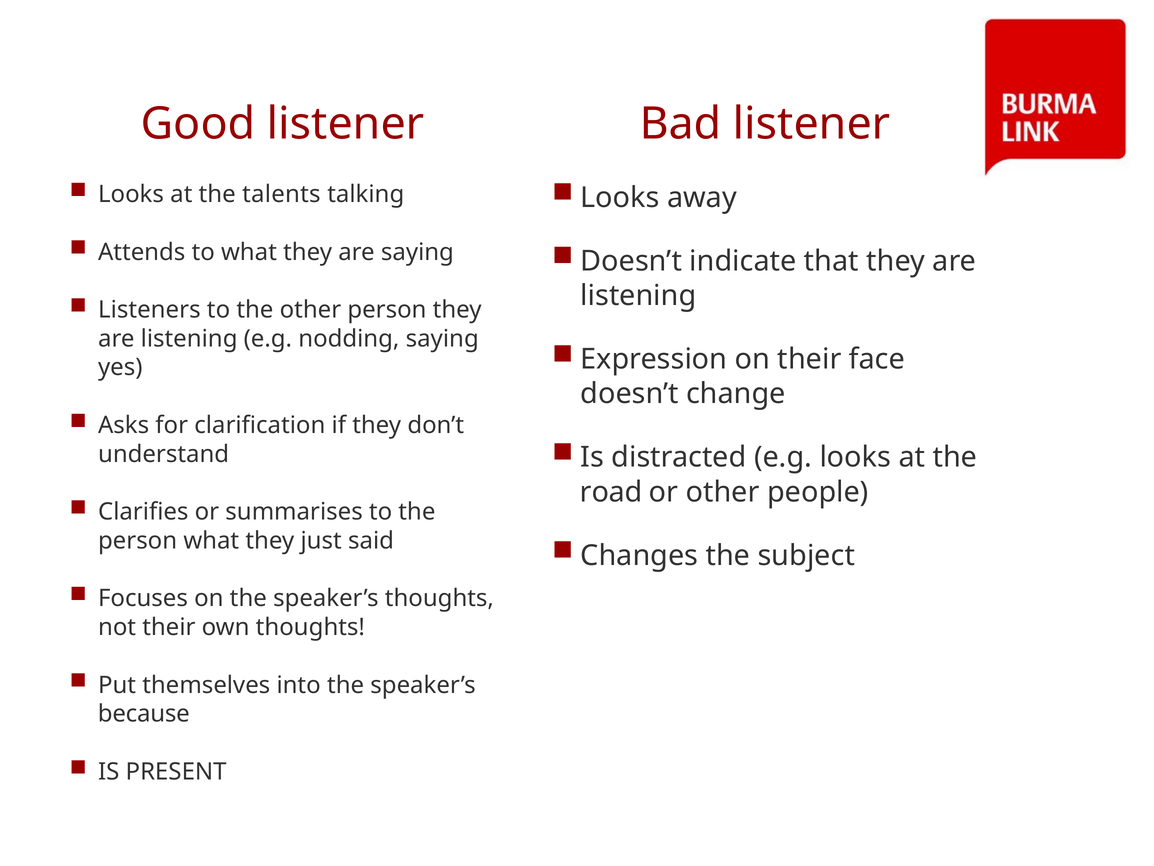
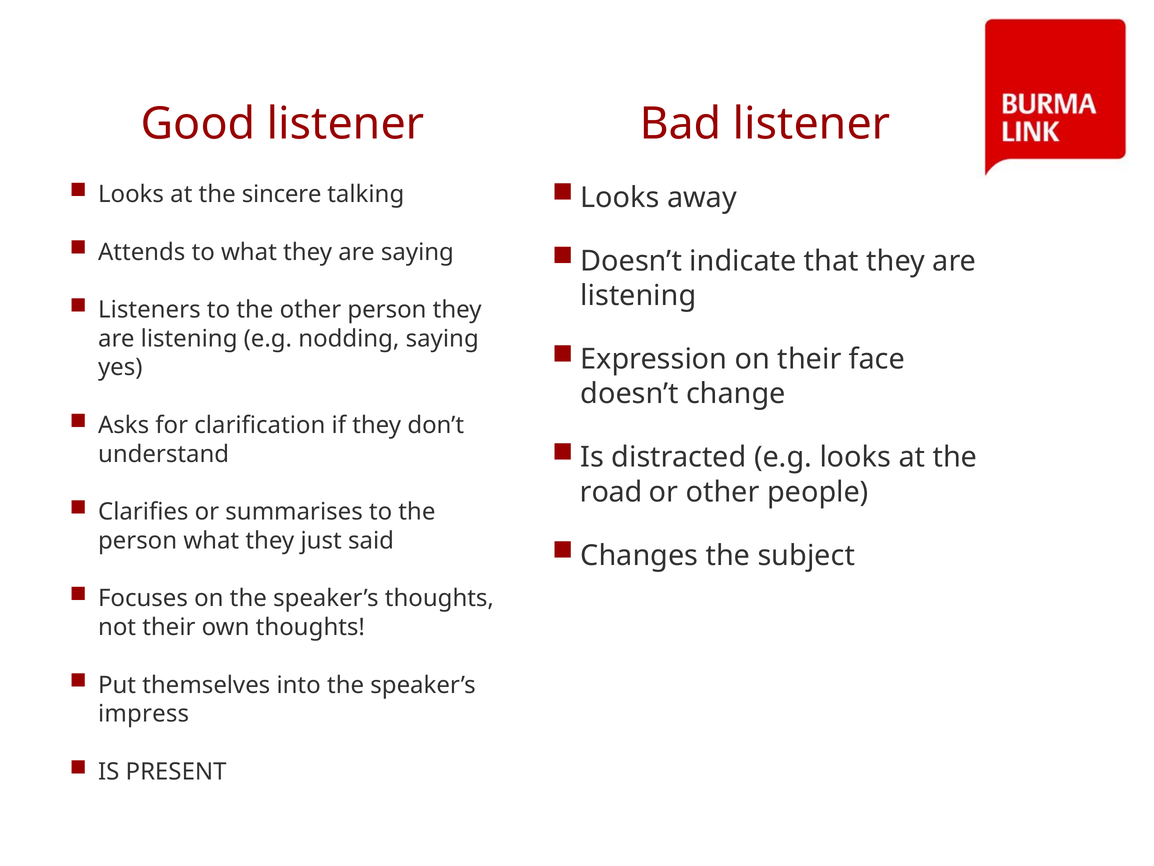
talents: talents -> sincere (282, 194)
because: because -> impress (144, 714)
